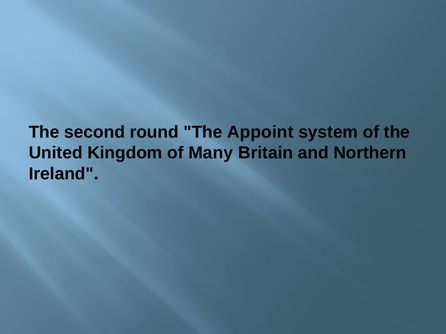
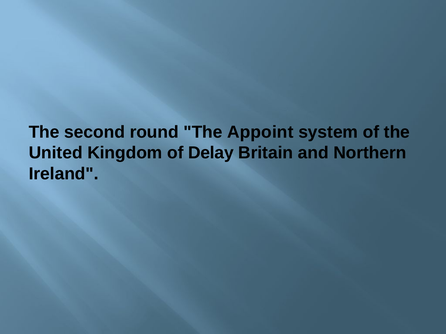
Many: Many -> Delay (211, 153)
